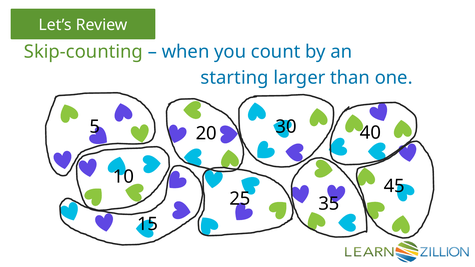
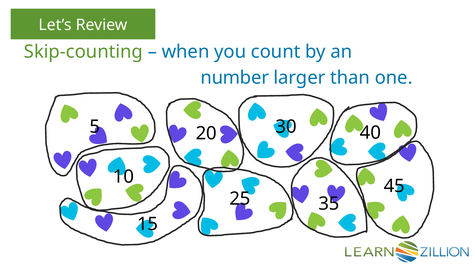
starting: starting -> number (235, 78)
